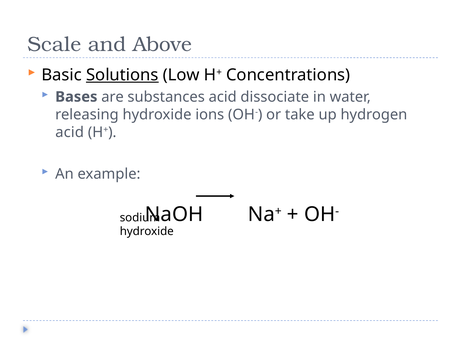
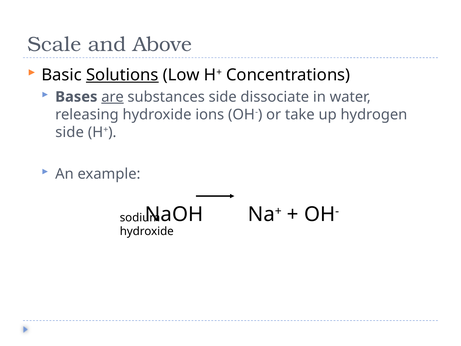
are underline: none -> present (112, 97)
substances acid: acid -> side (223, 97)
acid: acid -> side (70, 132)
